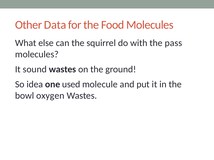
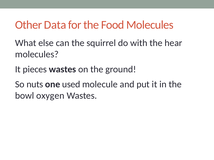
pass: pass -> hear (173, 43)
sound: sound -> pieces (35, 70)
idea: idea -> nuts (35, 84)
